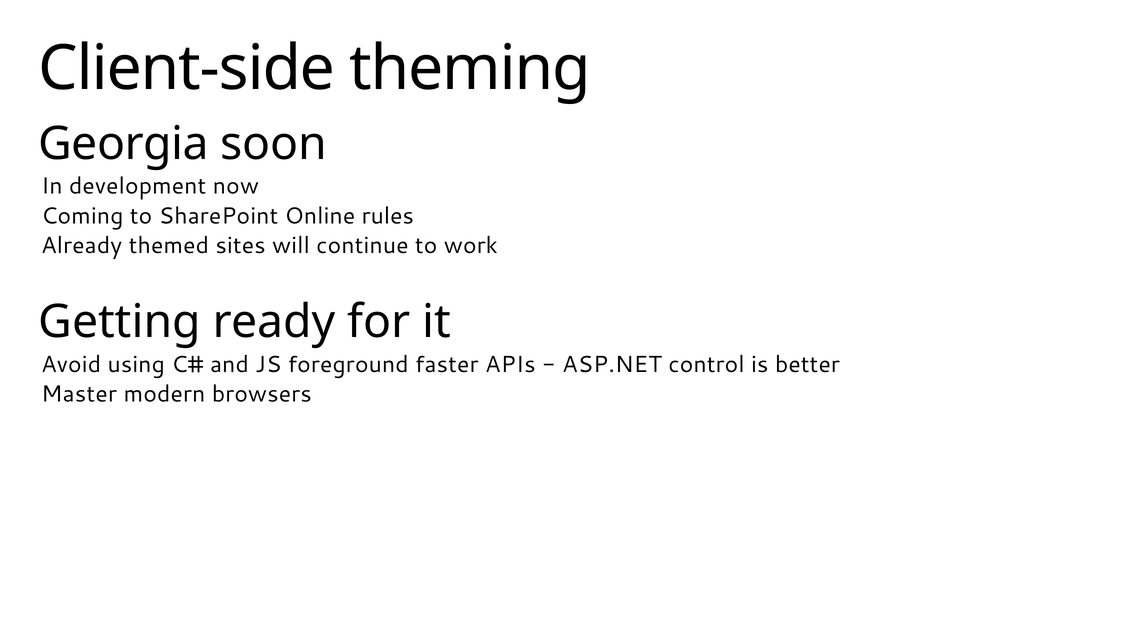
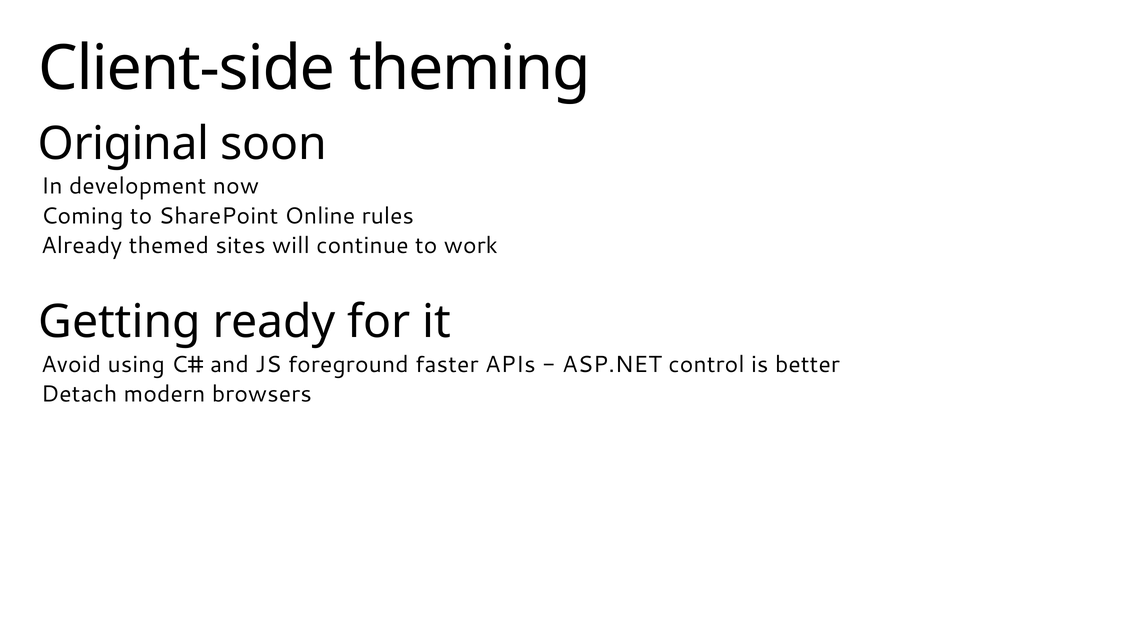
Georgia: Georgia -> Original (123, 144)
Master: Master -> Detach (79, 394)
